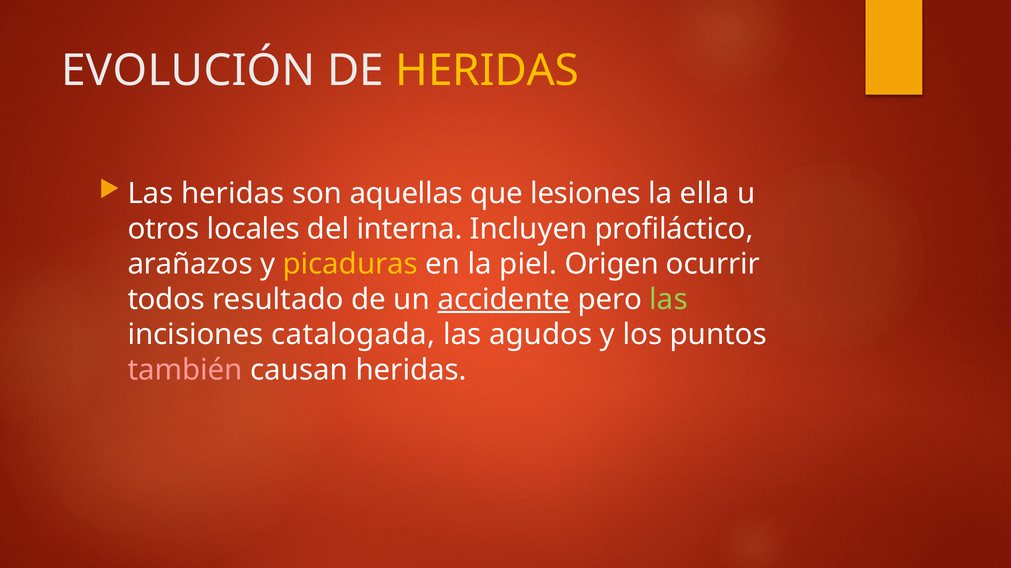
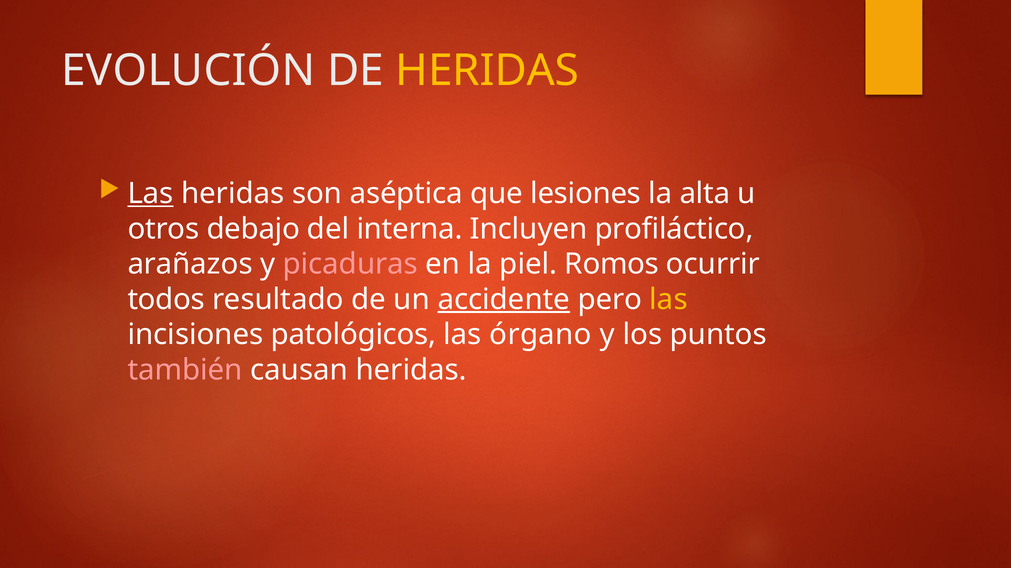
Las underline: none -> present (151, 194)
aquellas: aquellas -> aséptica (406, 194)
ella: ella -> alta (705, 194)
locales: locales -> debajo (253, 229)
picaduras colour: yellow -> pink (350, 264)
Origen: Origen -> Romos (612, 264)
las colour: light green -> yellow (669, 300)
catalogada: catalogada -> patológicos (353, 335)
agudos: agudos -> órgano (541, 335)
